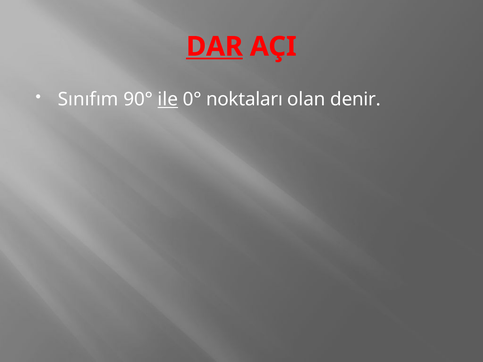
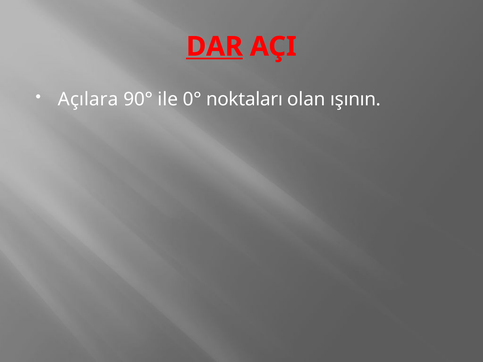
Sınıfım: Sınıfım -> Açılara (88, 99)
ile underline: present -> none (168, 99)
denir: denir -> ışının (356, 99)
